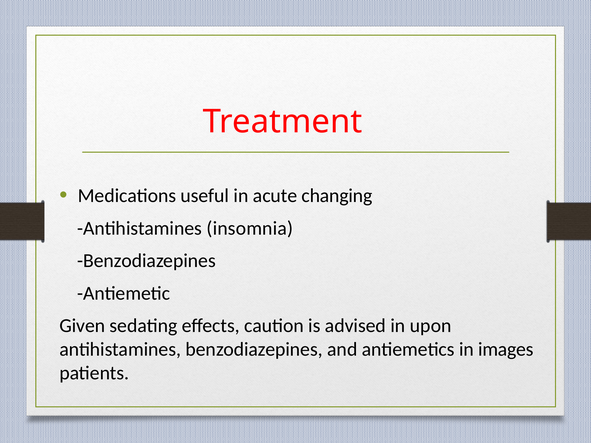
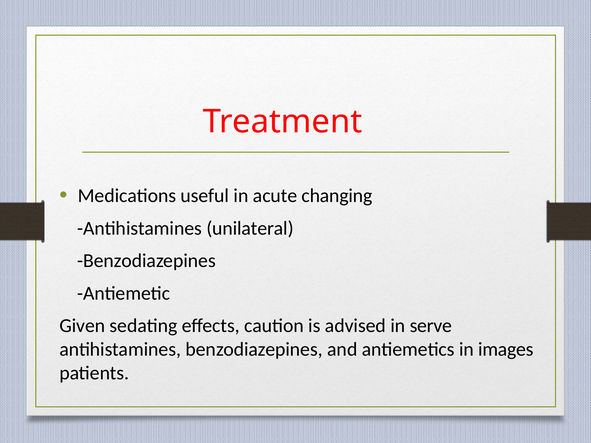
insomnia: insomnia -> unilateral (250, 228)
upon: upon -> serve (431, 326)
